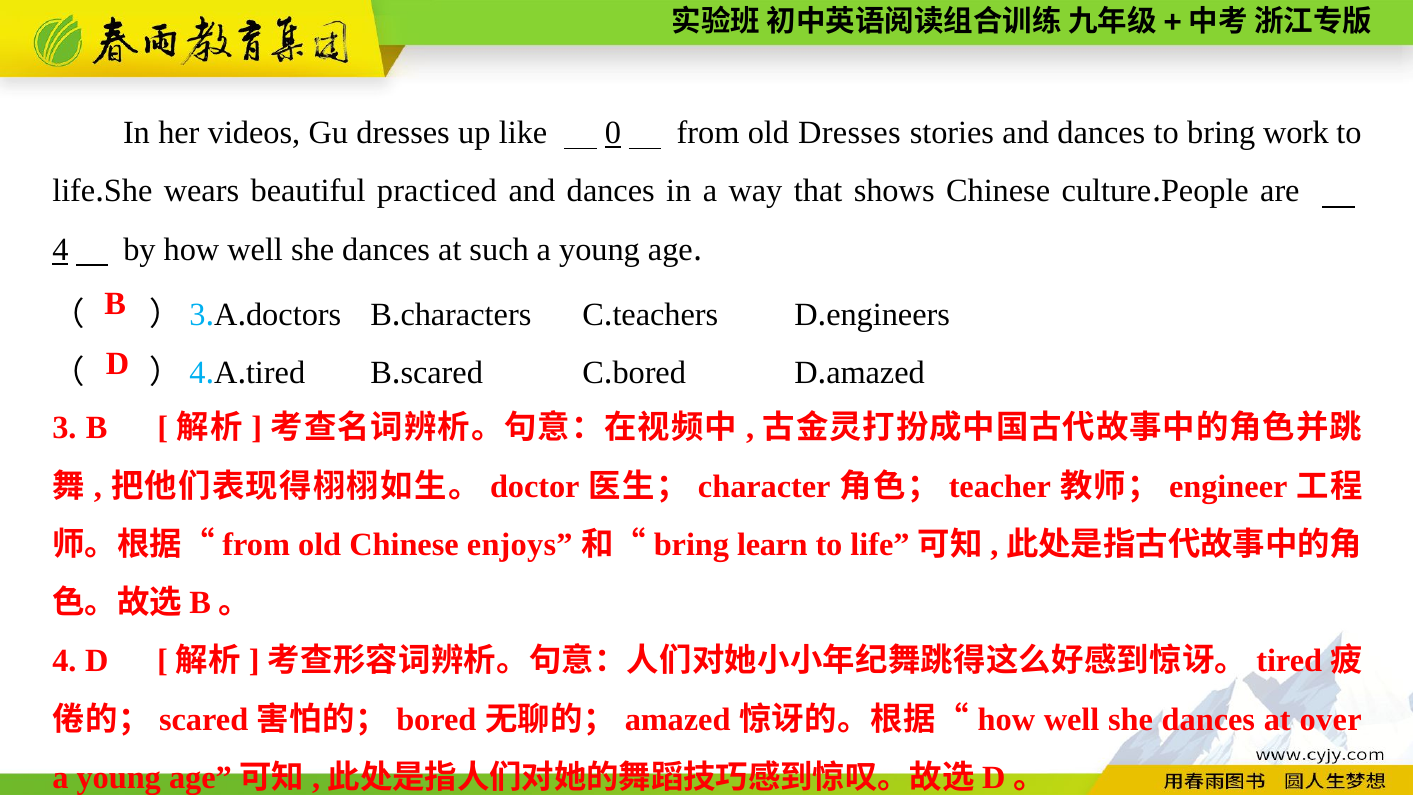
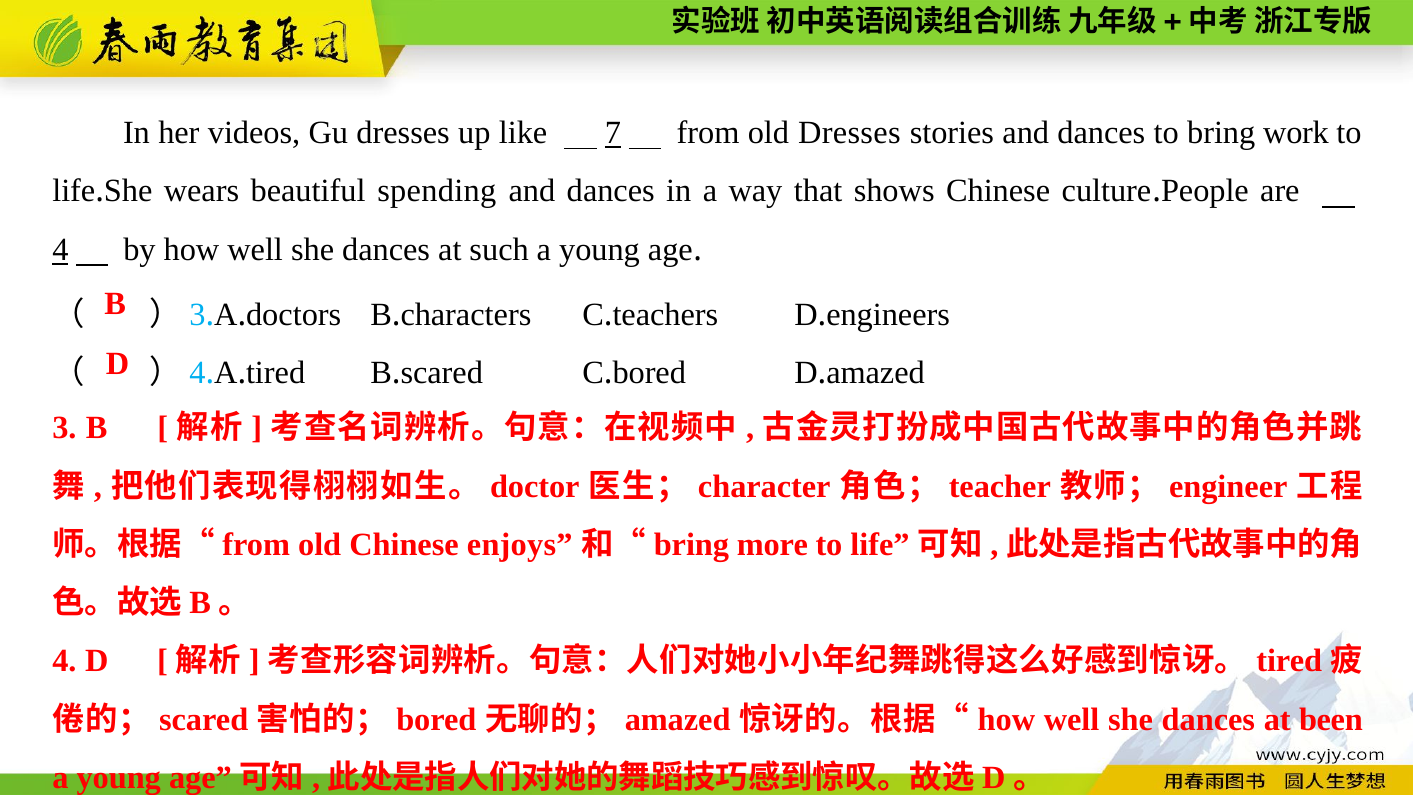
0: 0 -> 7 (613, 133)
practiced: practiced -> spending (437, 191)
learn: learn -> more (772, 545)
over: over -> been (1331, 719)
